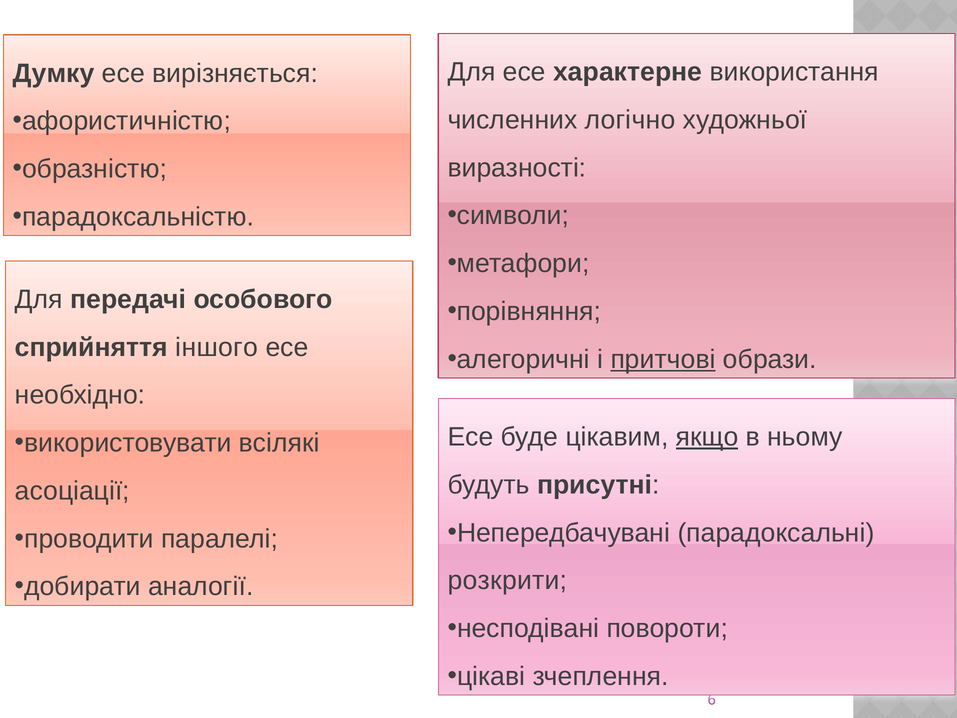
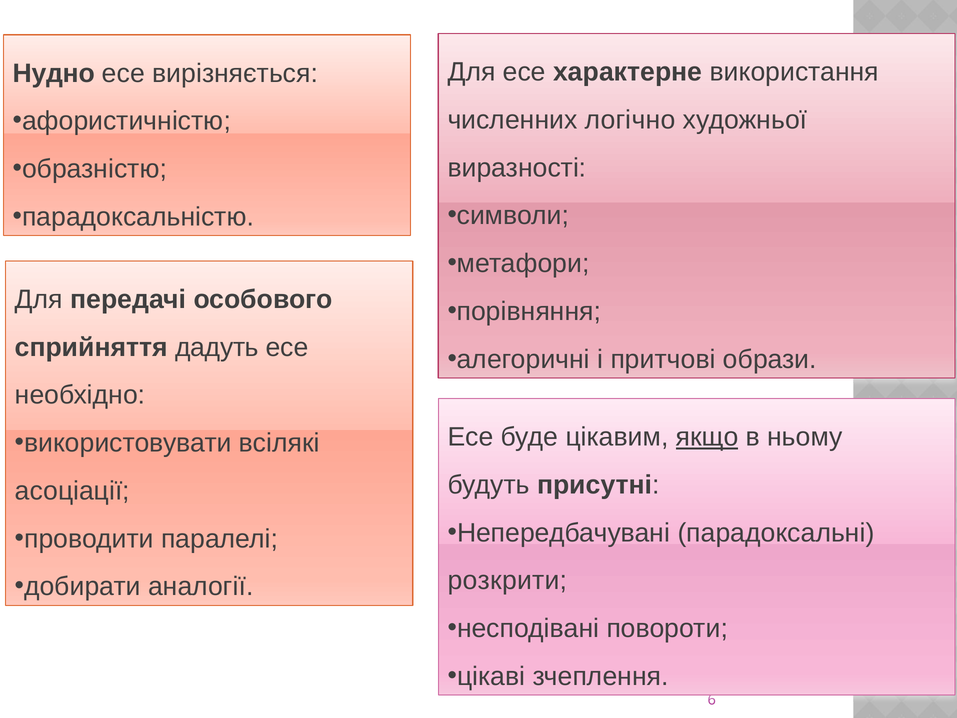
Думку: Думку -> Нудно (54, 73)
іншого: іншого -> дадуть (217, 347)
притчові underline: present -> none (663, 359)
